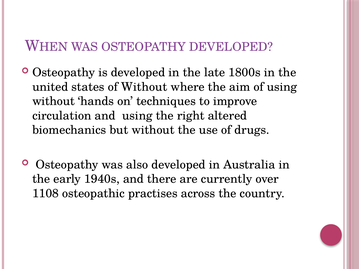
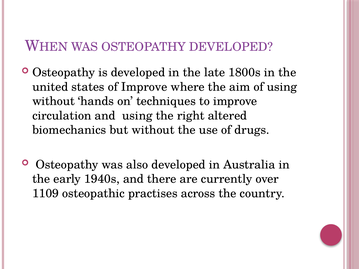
of Without: Without -> Improve (144, 87)
1108: 1108 -> 1109 (46, 193)
